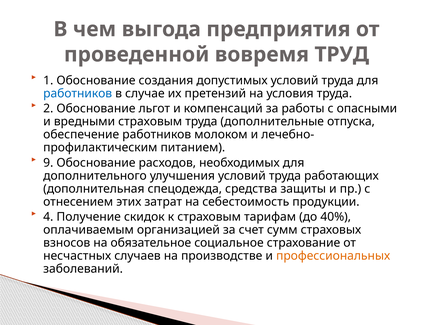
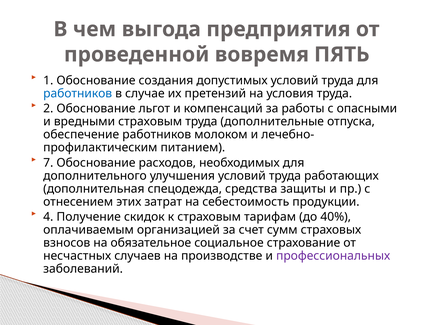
ТРУД: ТРУД -> ПЯТЬ (342, 54)
9: 9 -> 7 (48, 163)
профессиональных colour: orange -> purple (333, 256)
